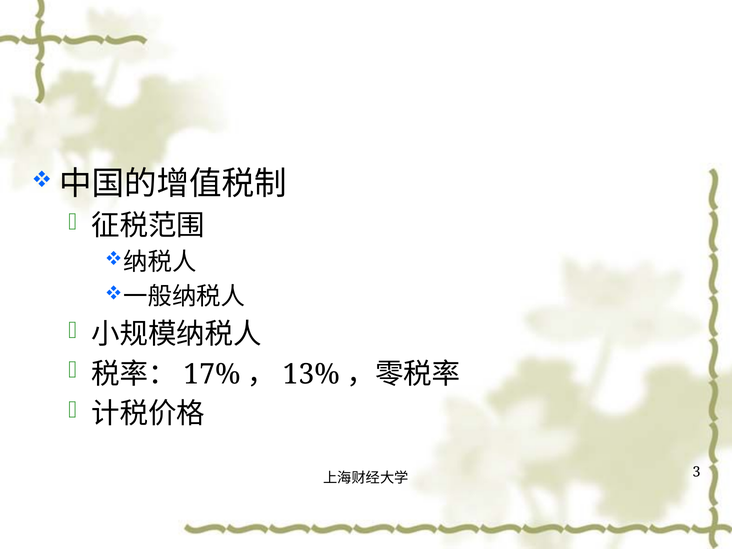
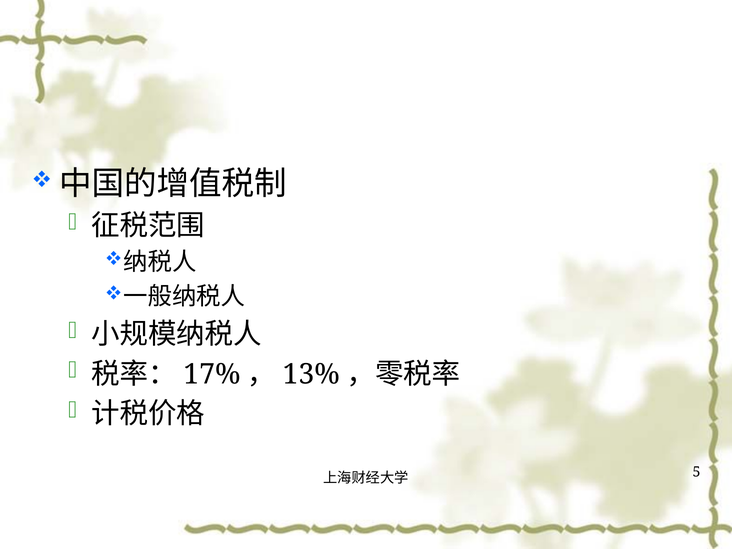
3: 3 -> 5 (697, 472)
